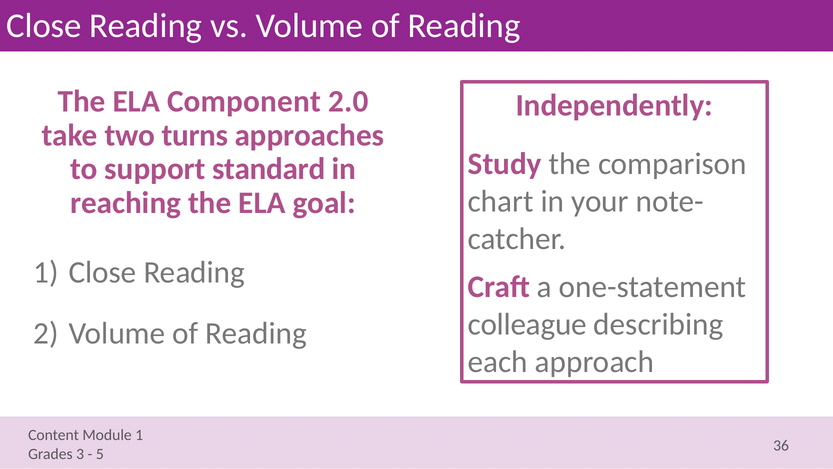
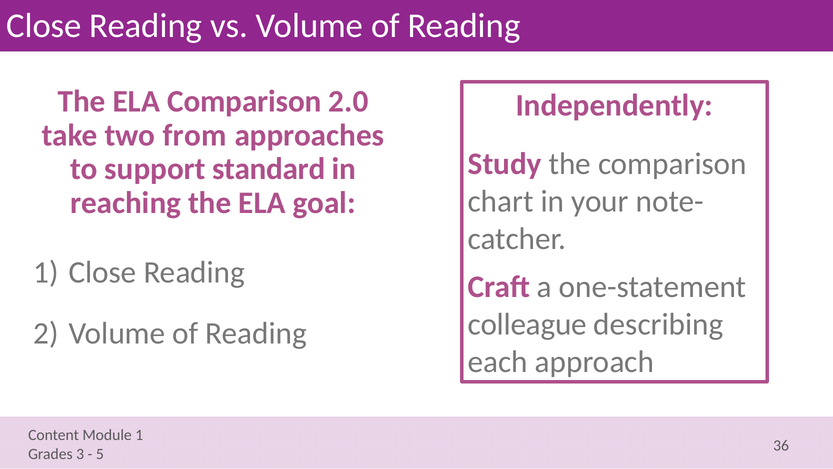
ELA Component: Component -> Comparison (244, 101)
turns: turns -> from (195, 135)
